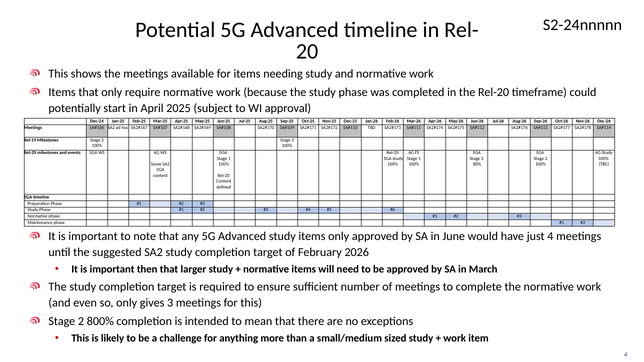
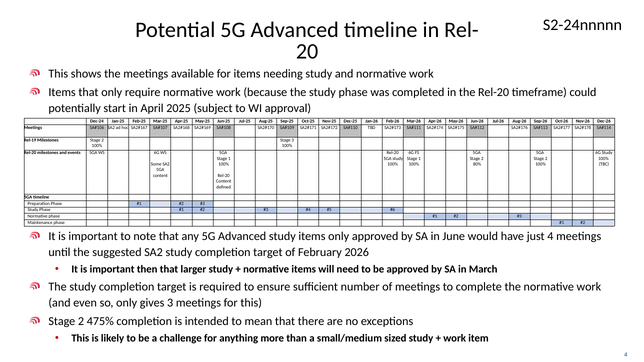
800%: 800% -> 475% (100, 321)
